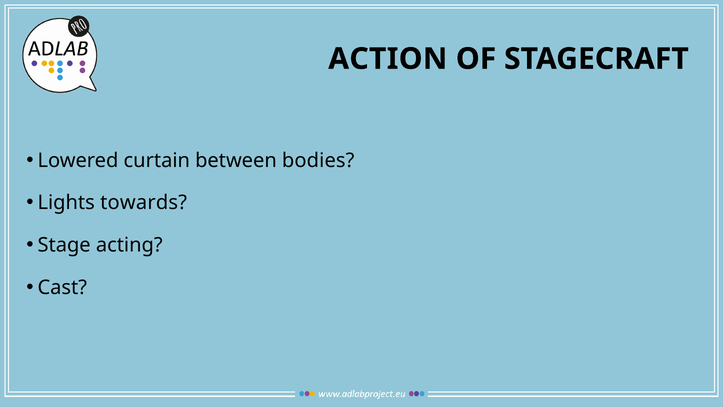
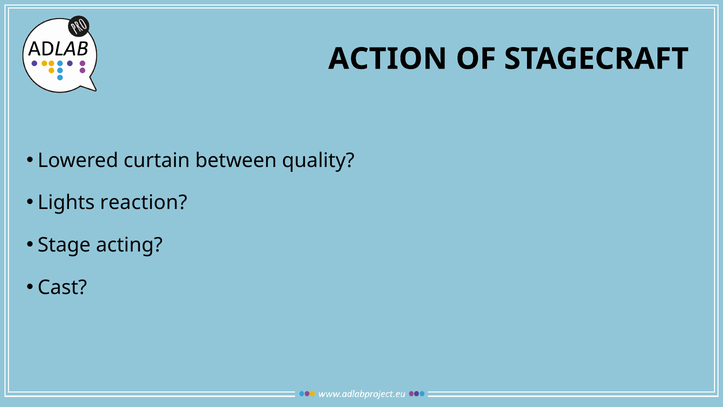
bodies: bodies -> quality (318, 160)
towards: towards -> reaction (144, 203)
